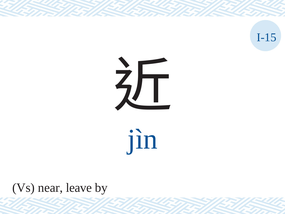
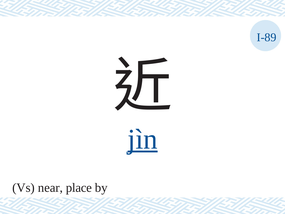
I-15: I-15 -> I-89 (267, 37)
jìn underline: none -> present (143, 139)
leave: leave -> place (79, 188)
